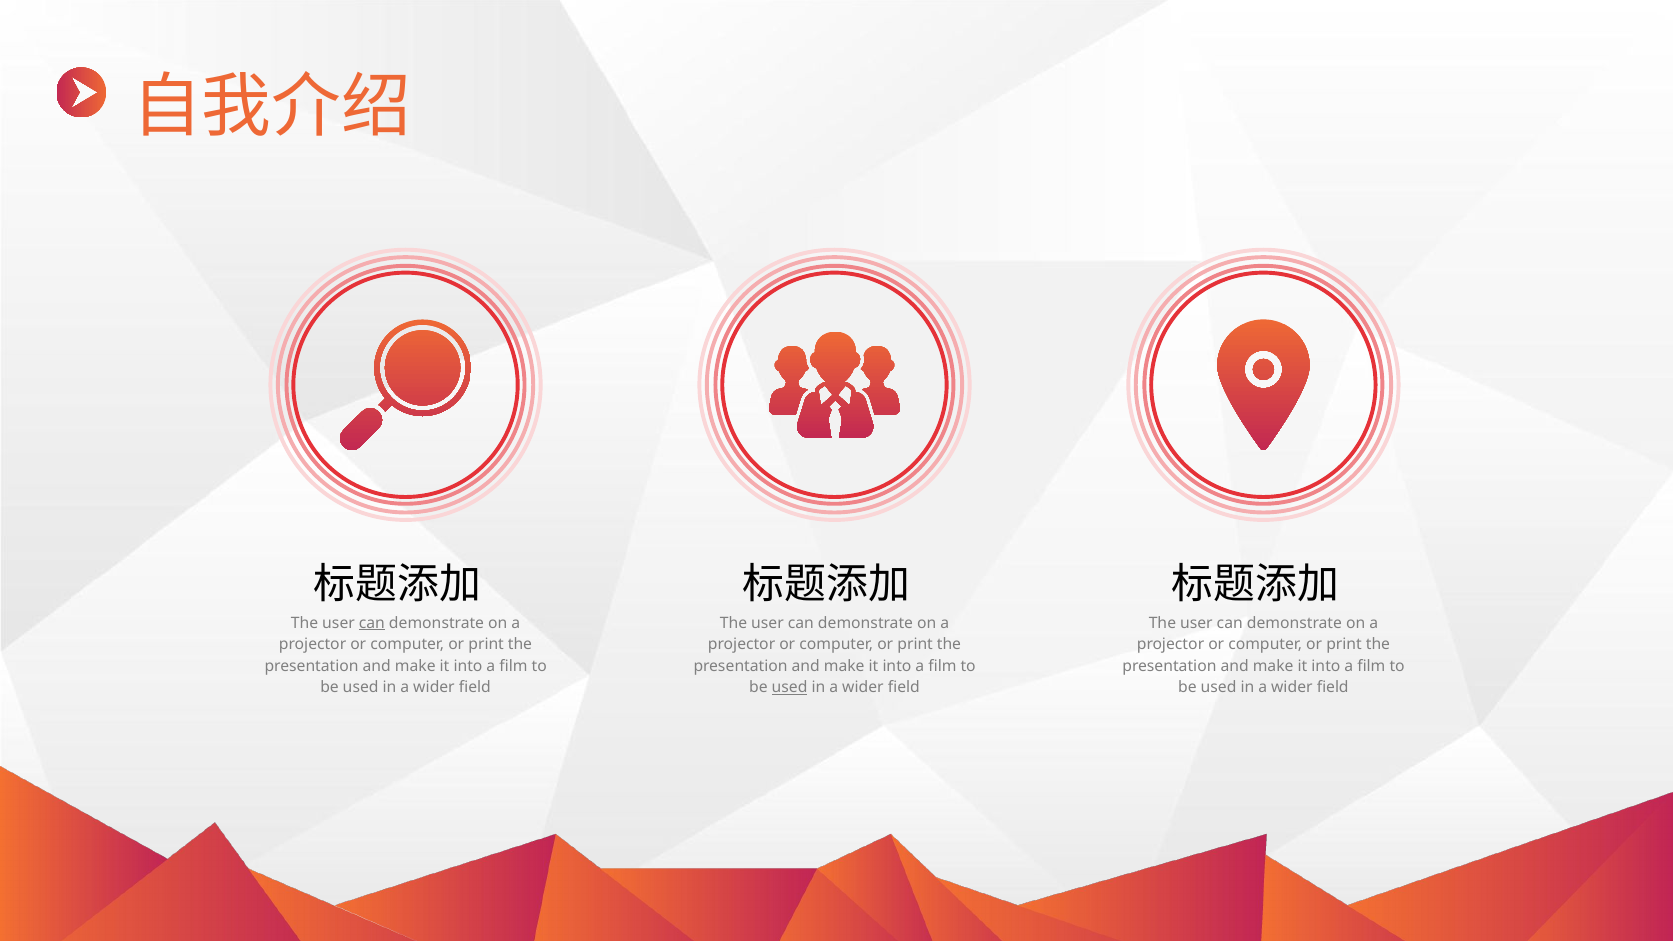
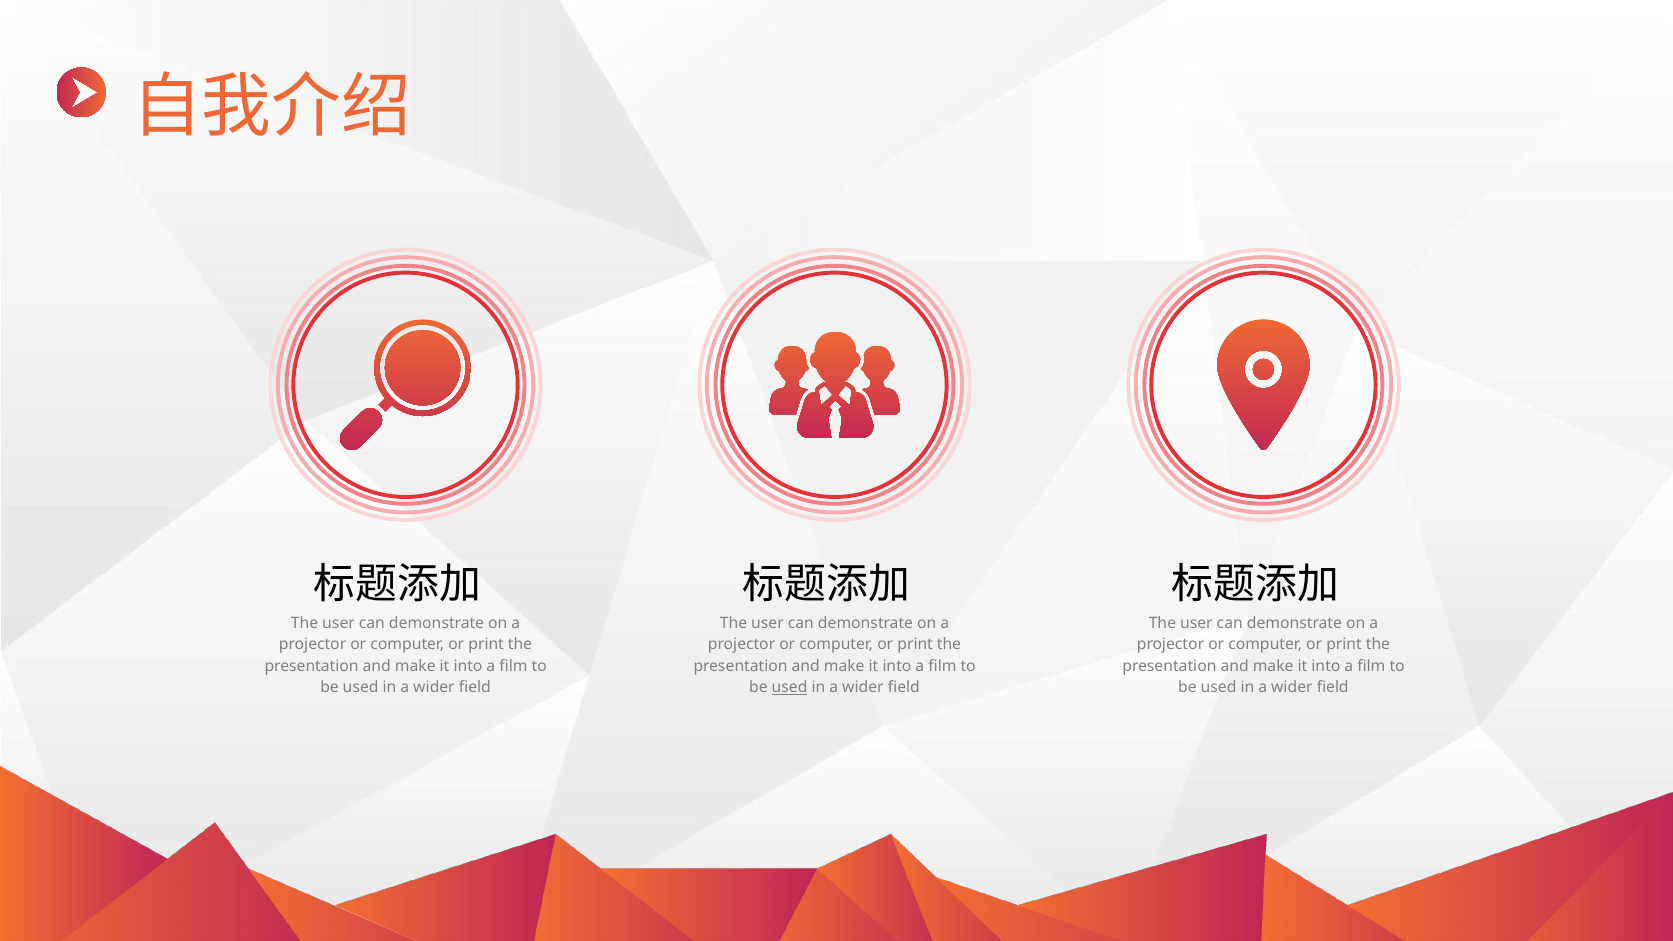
can underline: present -> none (372, 623)
